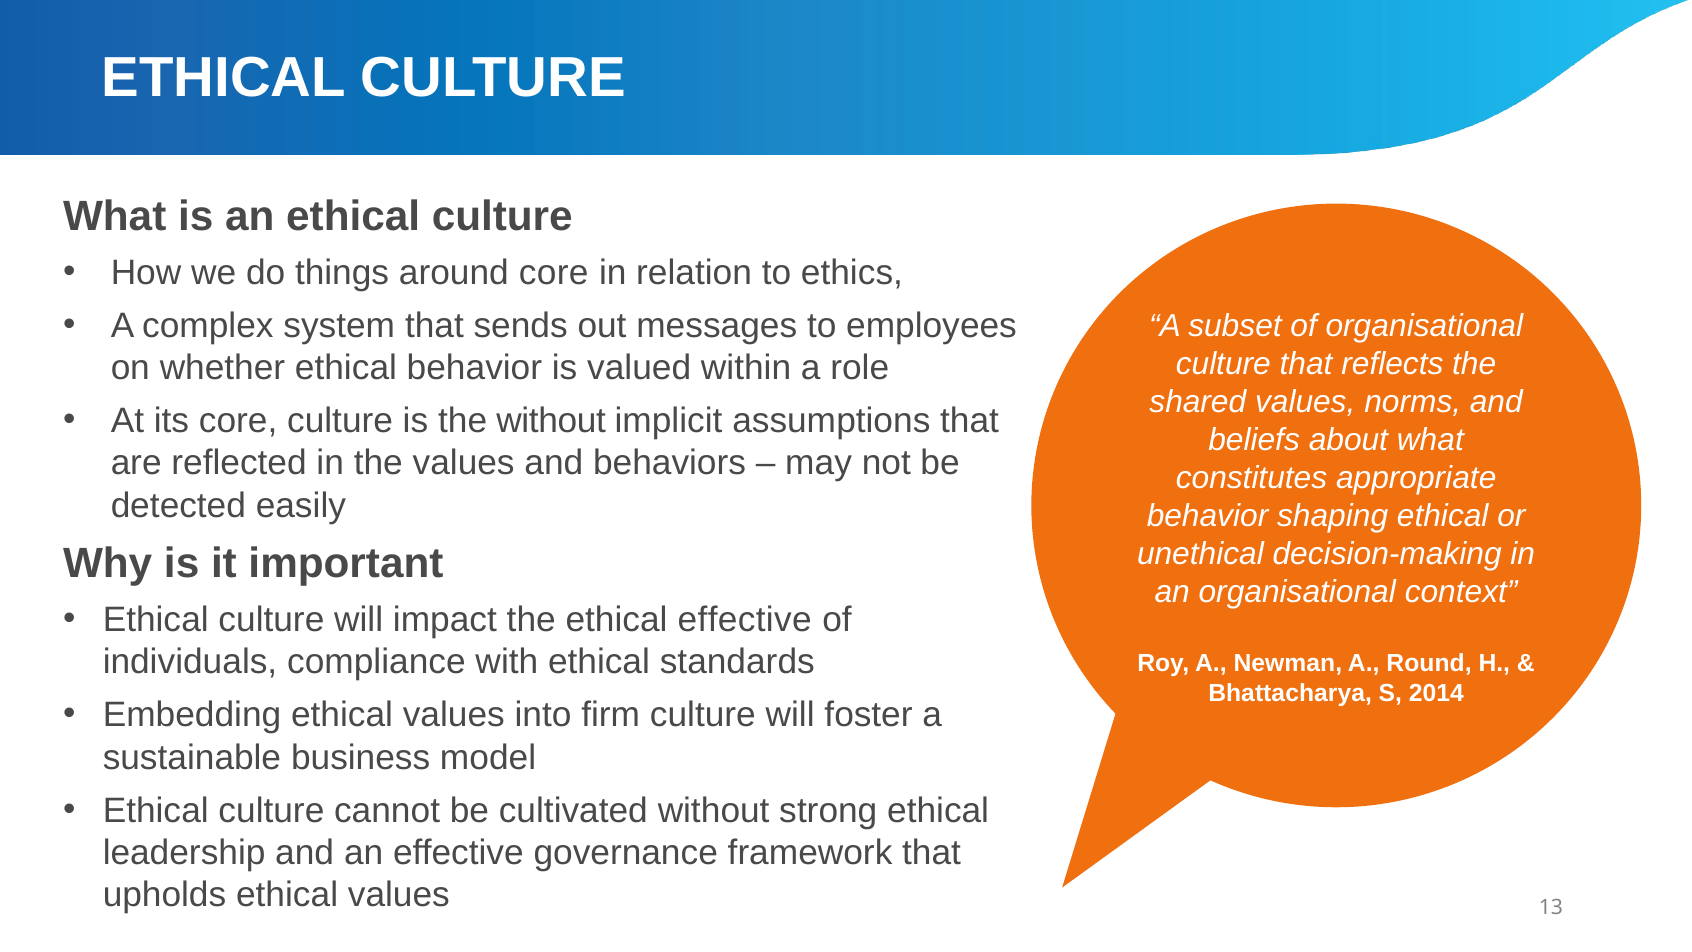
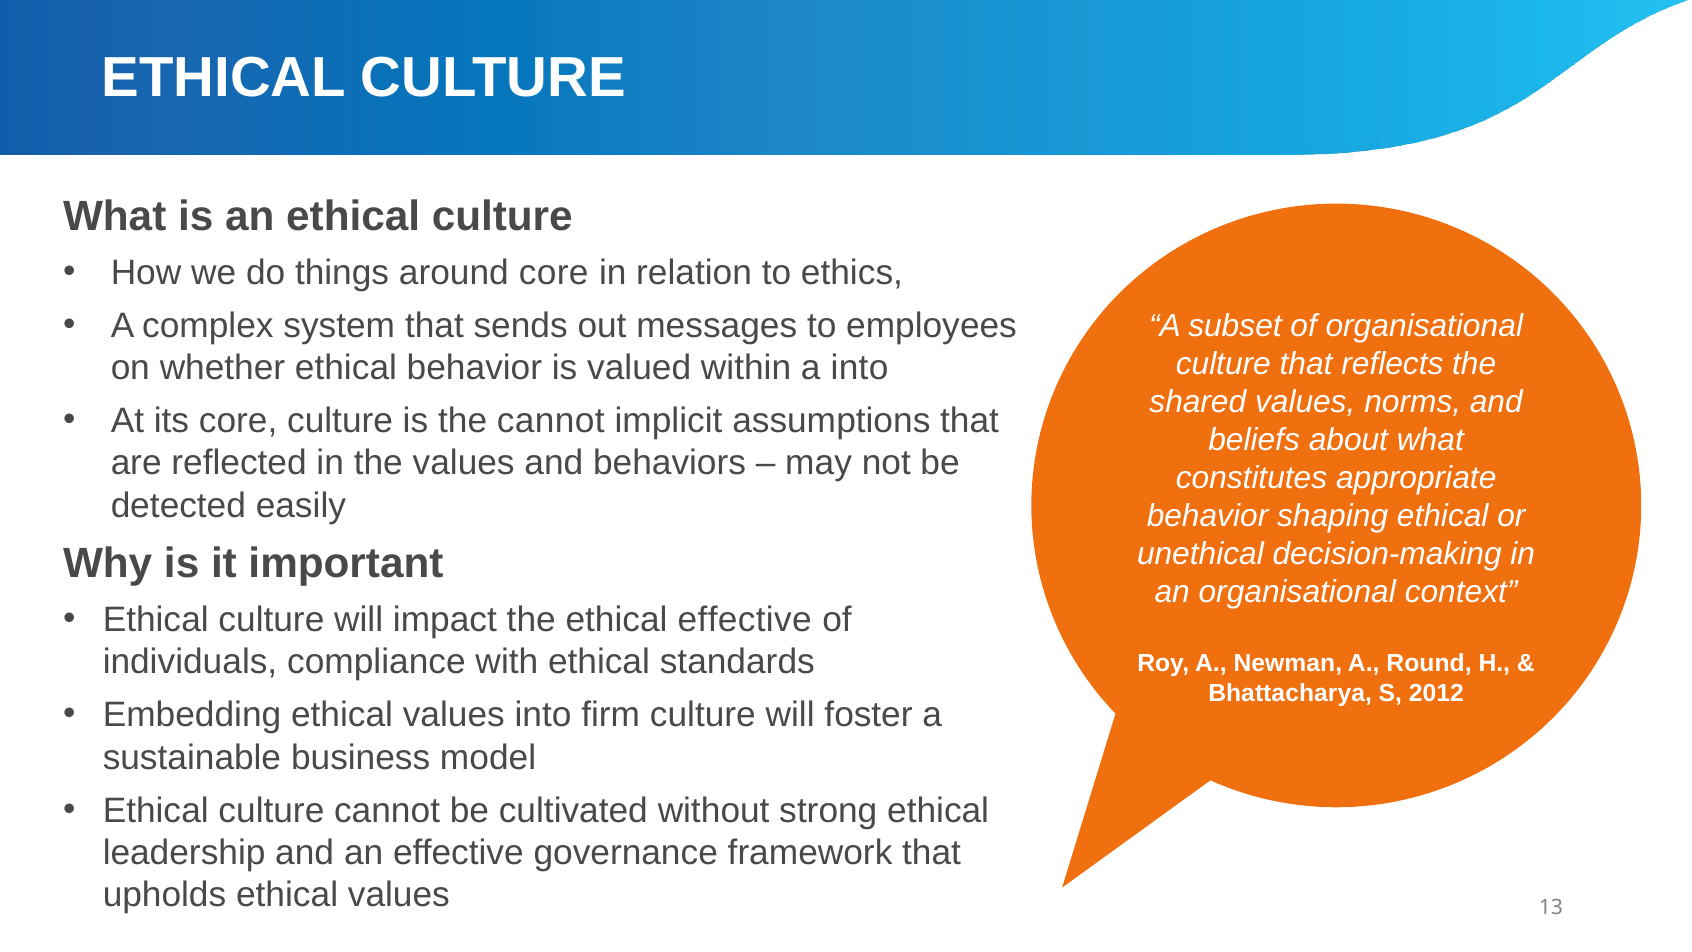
a role: role -> into (860, 368)
the without: without -> cannot (551, 421)
2014: 2014 -> 2012 (1436, 693)
